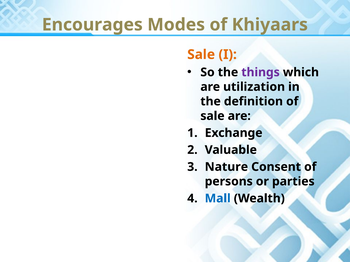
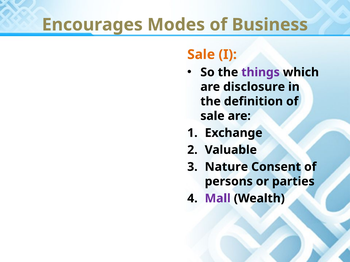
Khiyaars: Khiyaars -> Business (270, 25)
utilization: utilization -> disclosure (254, 87)
Mall colour: blue -> purple (218, 199)
